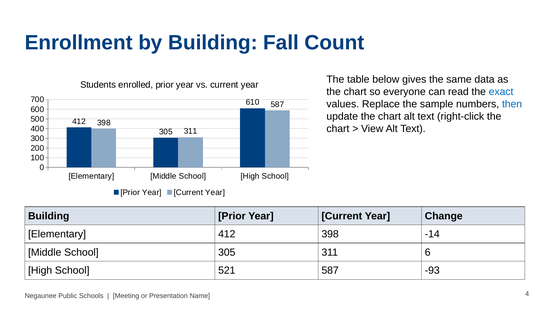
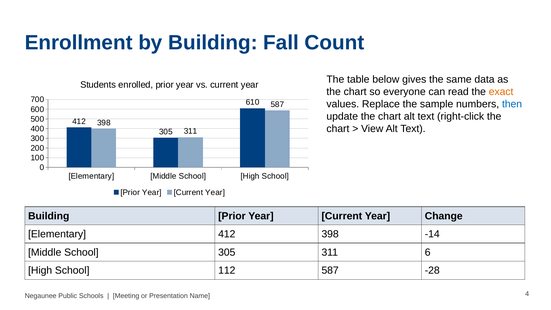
exact colour: blue -> orange (501, 92)
521: 521 -> 112 (227, 270)
-93: -93 -> -28 (432, 270)
